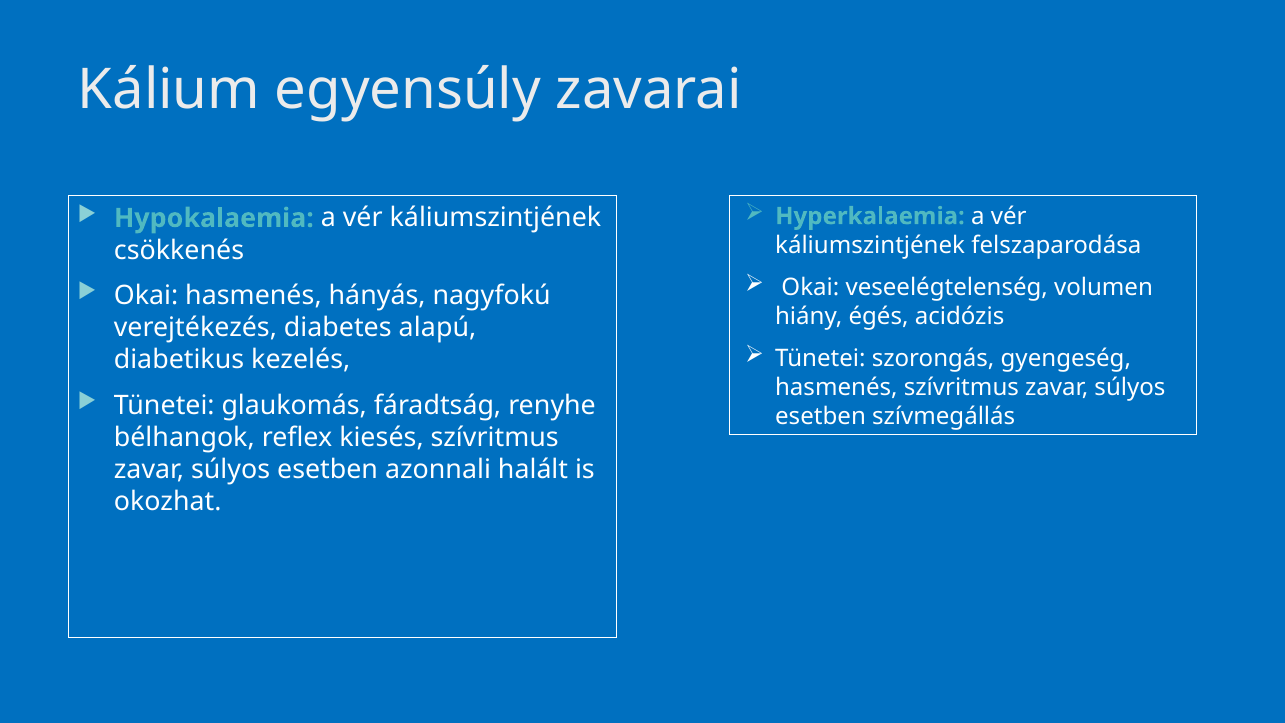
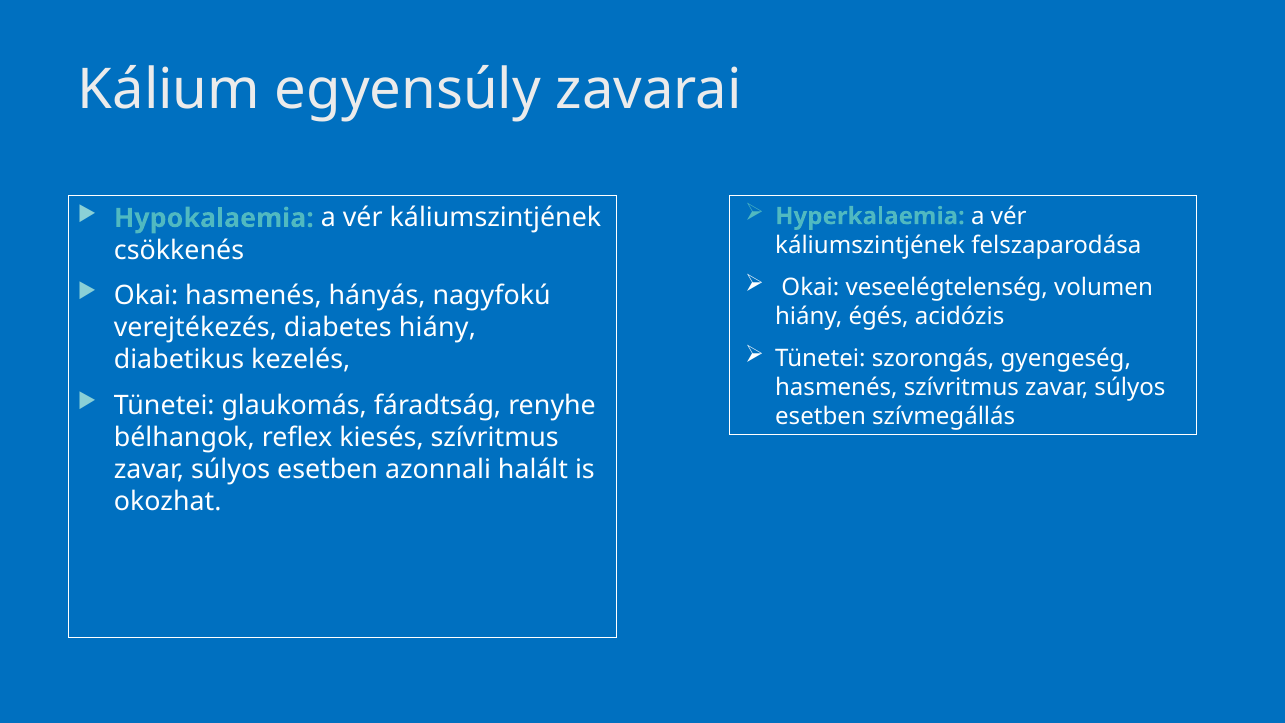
diabetes alapú: alapú -> hiány (437, 328)
